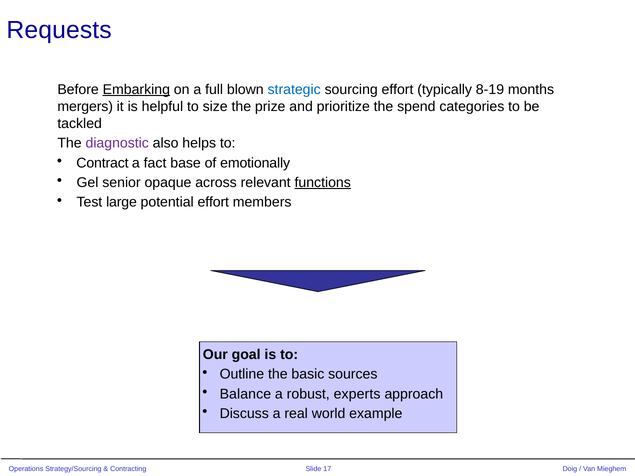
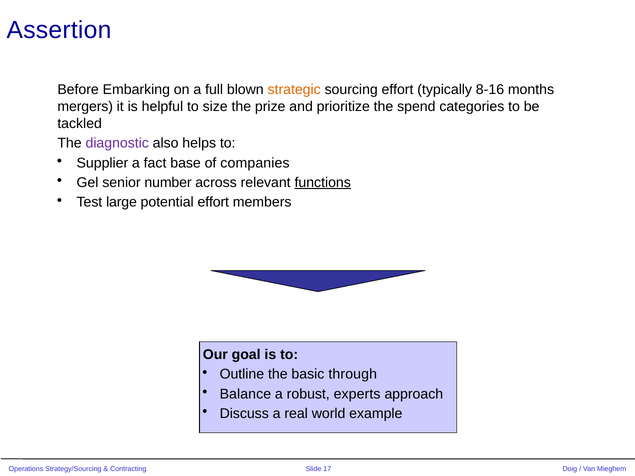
Requests: Requests -> Assertion (59, 30)
Embarking underline: present -> none (136, 90)
strategic colour: blue -> orange (294, 90)
8-19: 8-19 -> 8-16 (490, 90)
Contract: Contract -> Supplier (102, 163)
emotionally: emotionally -> companies (255, 163)
opaque: opaque -> number (168, 183)
sources: sources -> through (353, 374)
